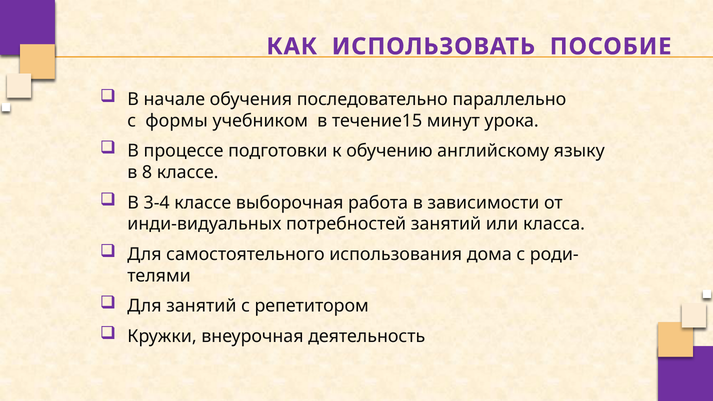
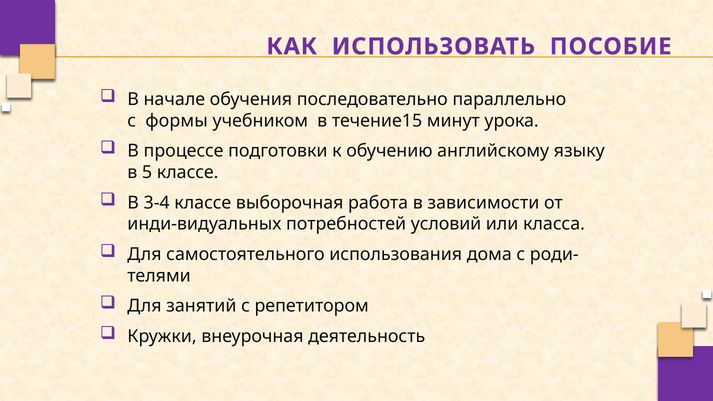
8: 8 -> 5 (147, 172)
потребностей занятий: занятий -> условий (446, 224)
